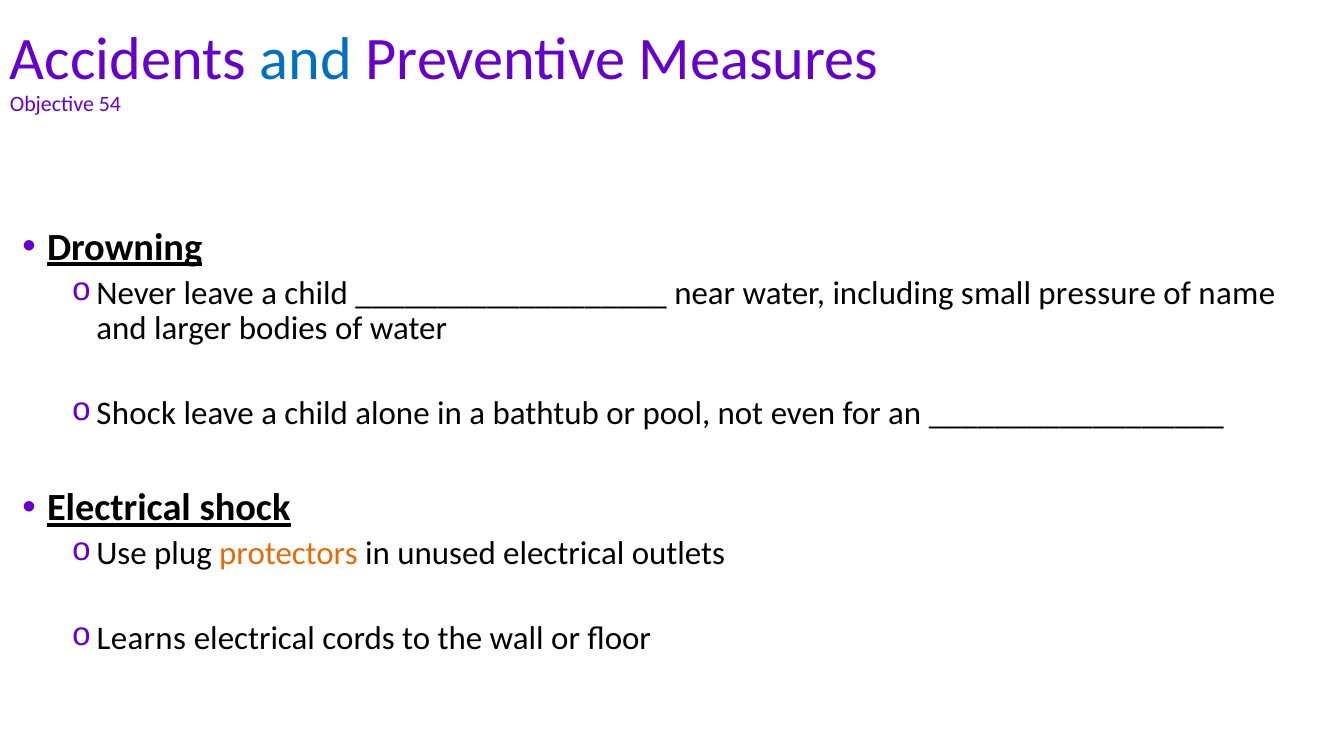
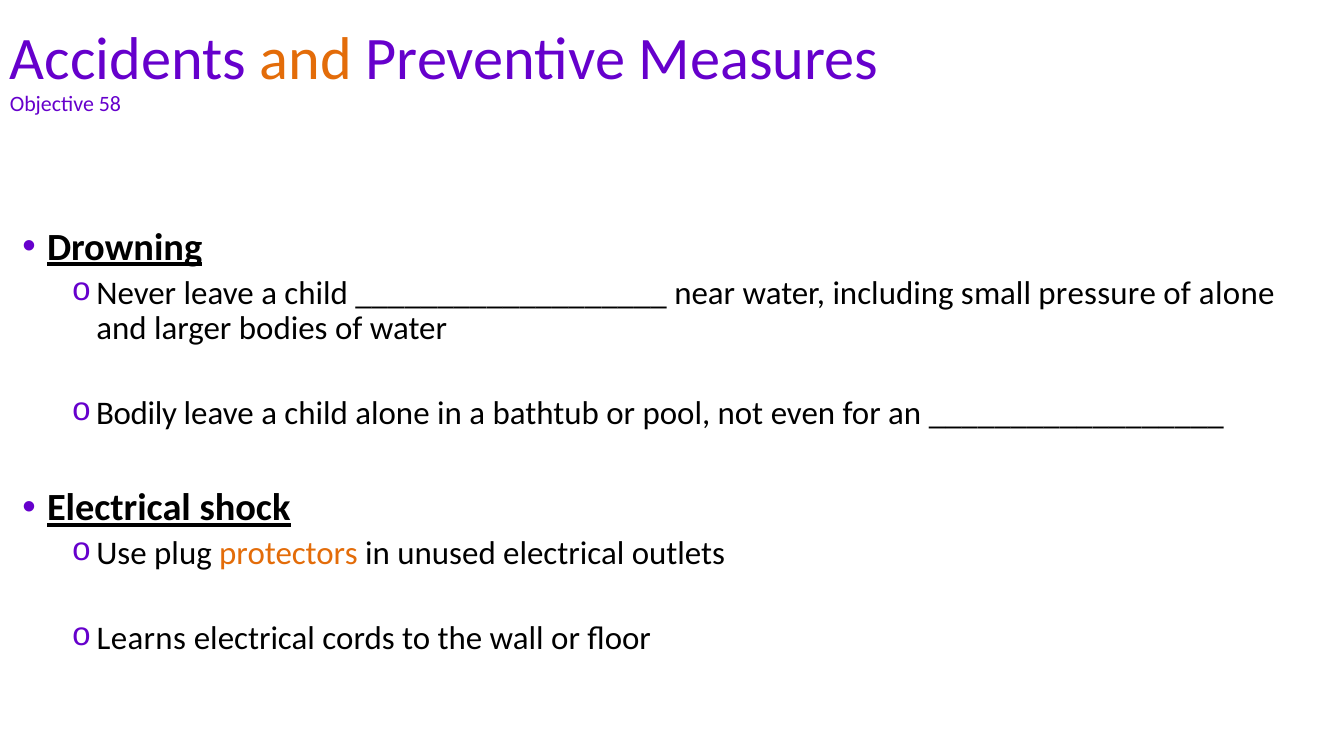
and colour: blue -> orange (306, 59)
54: 54 -> 58 (110, 104)
of name: name -> alone (1237, 293)
Shock: Shock -> Bodily (136, 413)
